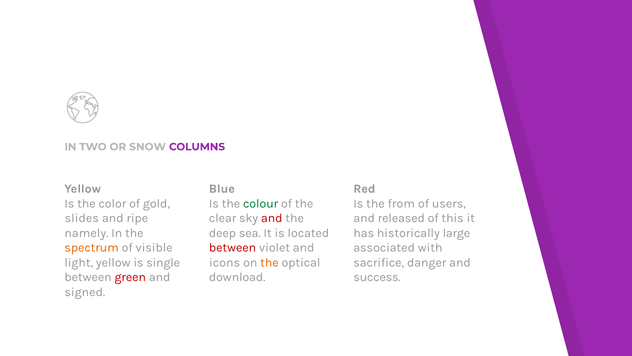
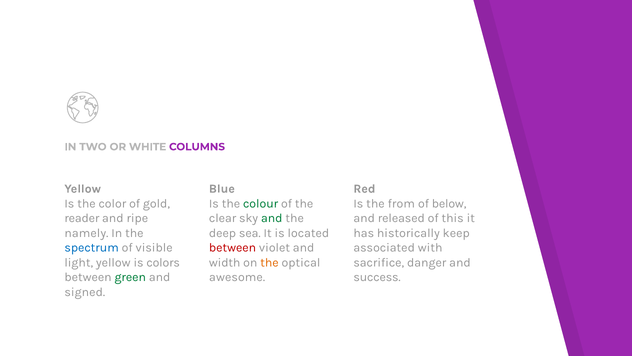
SNOW: SNOW -> WHITE (148, 147)
users: users -> below (449, 203)
slides: slides -> reader (82, 218)
and colour: red -> green (272, 218)
large: large -> keep (456, 233)
spectrum colour: orange -> blue (92, 247)
single: single -> colors (163, 262)
icons: icons -> width (225, 262)
green colour: red -> green (130, 277)
download: download -> awesome (237, 277)
